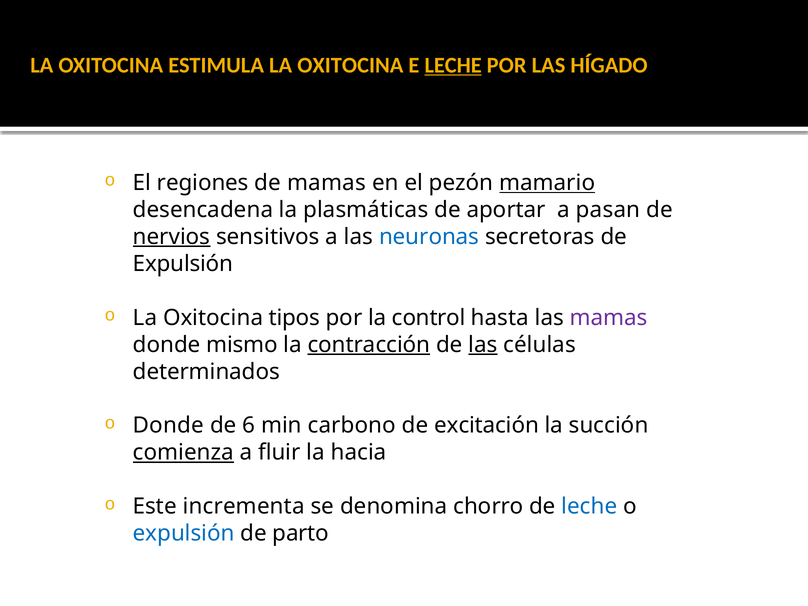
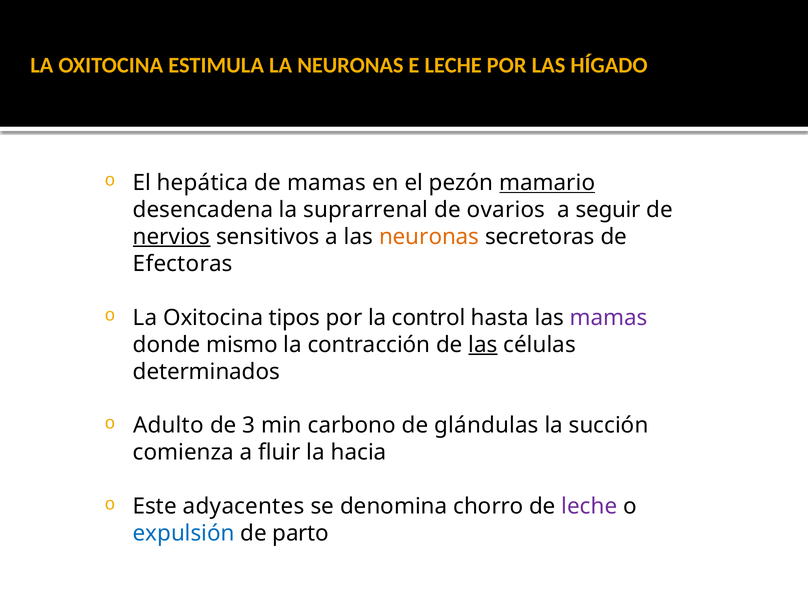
ESTIMULA LA OXITOCINA: OXITOCINA -> NEURONAS (350, 65)
LECHE underline: present -> none (453, 65)
regiones: regiones -> hepática (203, 183)
plasmáticas: plasmáticas -> suprarrenal (366, 210)
aportar: aportar -> ovarios (506, 210)
pasan: pasan -> seguir (608, 210)
neuronas colour: blue -> orange (429, 237)
Expulsión: Expulsión -> Efectoras (183, 264)
contracción underline: present -> none (369, 345)
o Donde: Donde -> Adulto (168, 426)
6: 6 -> 3 (249, 426)
excitación: excitación -> glándulas (486, 426)
comienza underline: present -> none (183, 453)
incrementa: incrementa -> adyacentes (244, 506)
leche colour: blue -> purple (589, 506)
